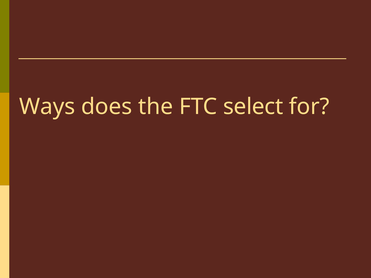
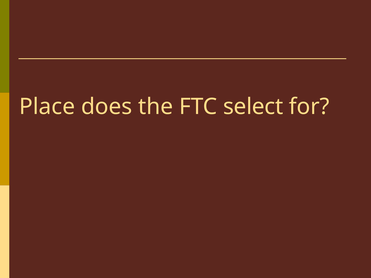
Ways: Ways -> Place (47, 107)
